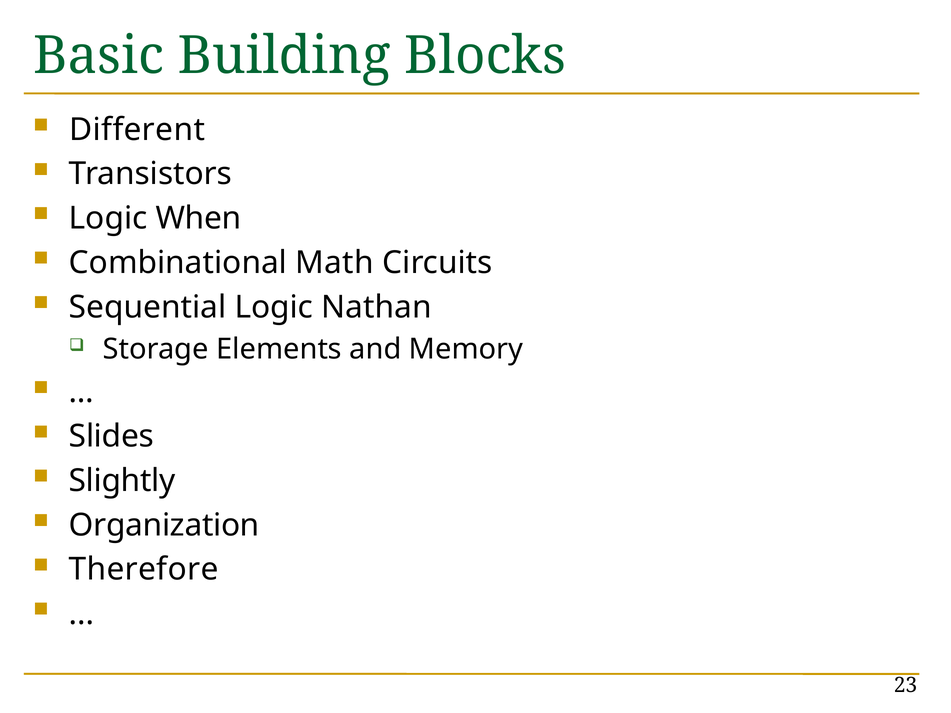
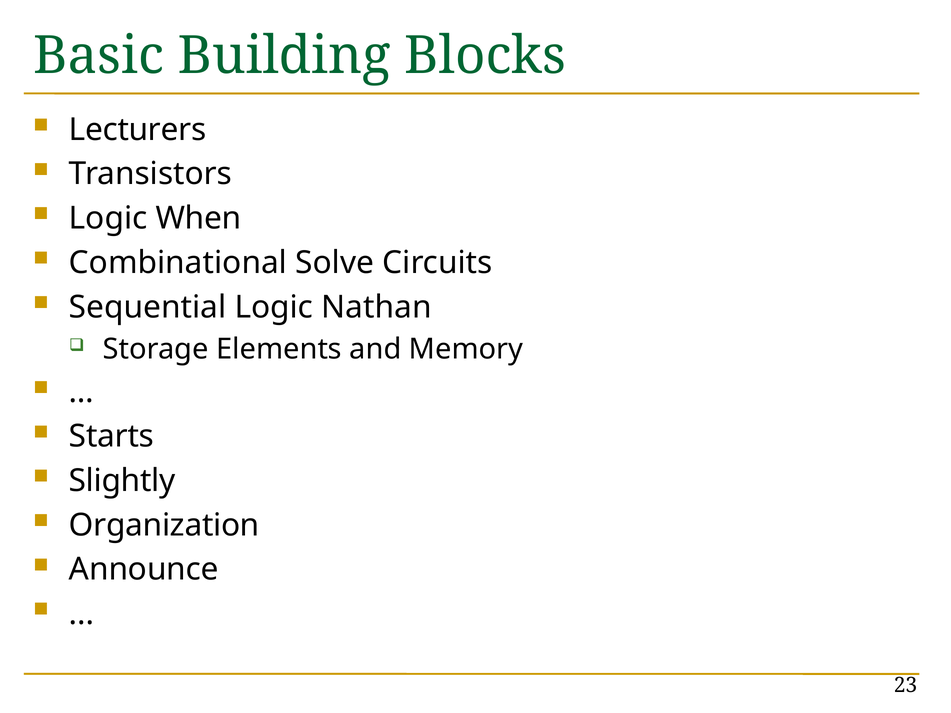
Different: Different -> Lecturers (137, 130)
Math: Math -> Solve (335, 263)
Slides: Slides -> Starts (111, 437)
Therefore: Therefore -> Announce (144, 570)
